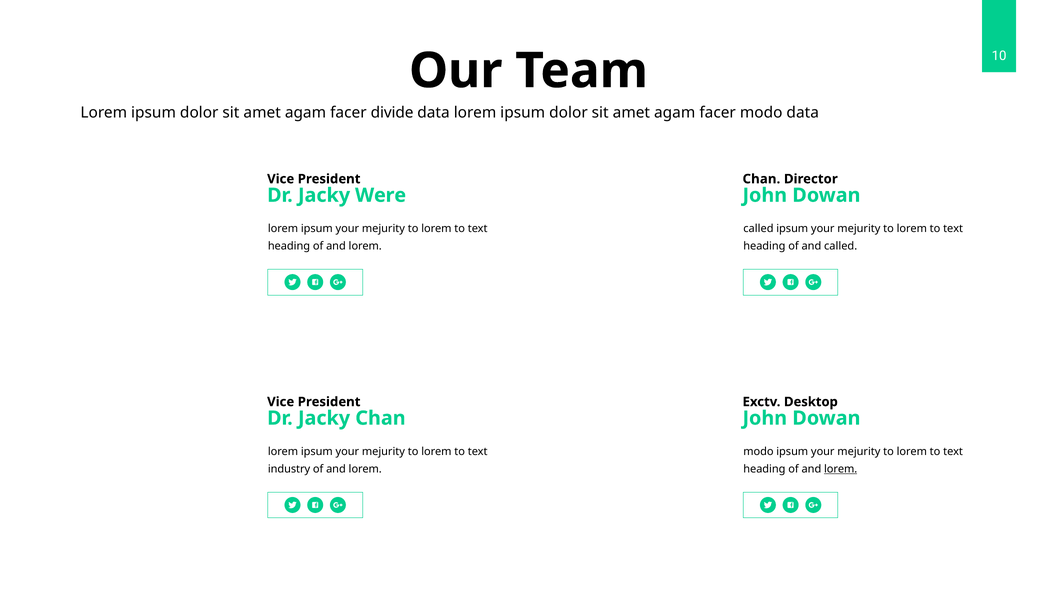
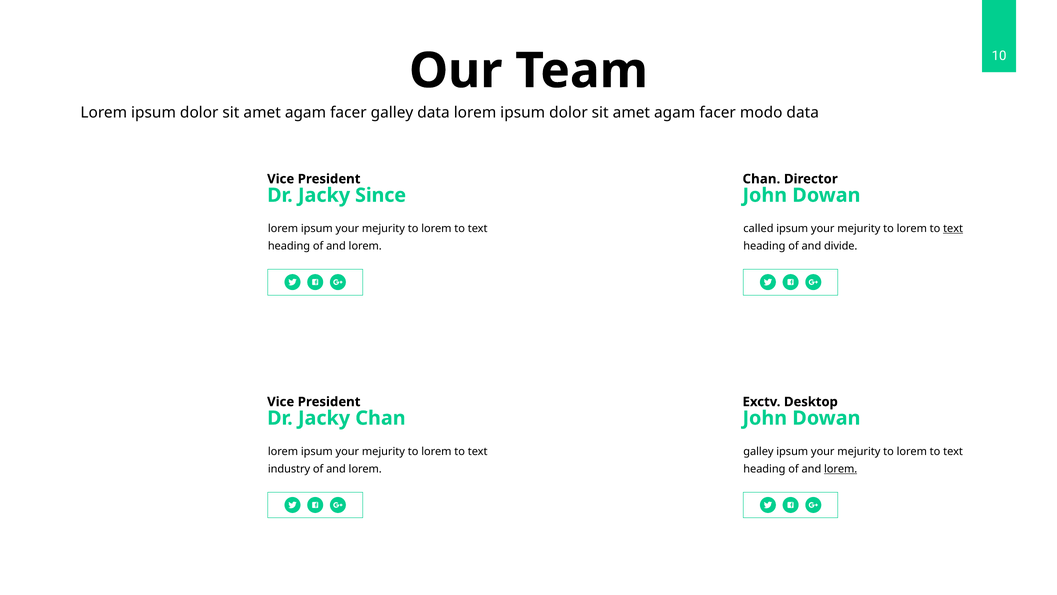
facer divide: divide -> galley (392, 113)
Were: Were -> Since (381, 195)
text underline: none -> present (953, 228)
and called: called -> divide (841, 246)
modo: modo -> galley (758, 451)
